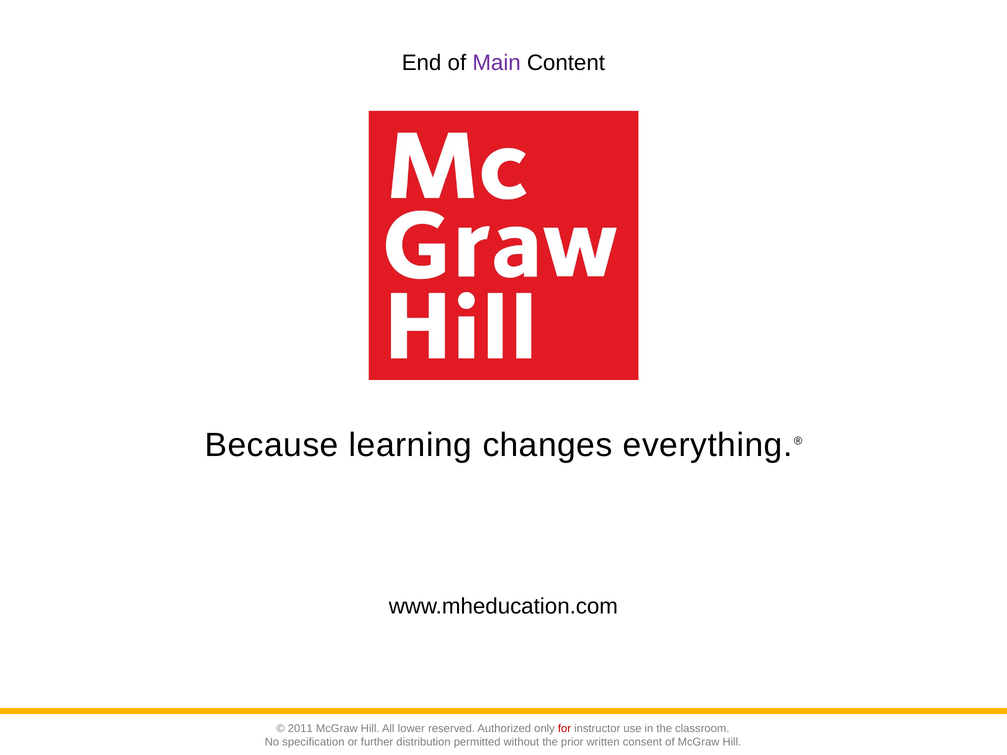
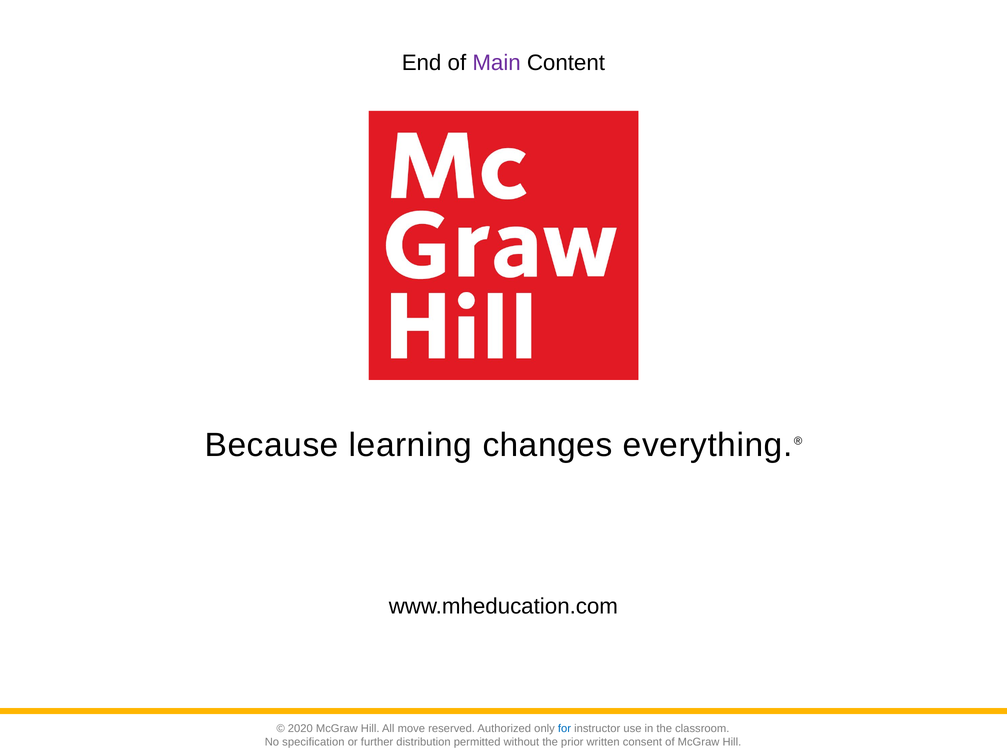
2011: 2011 -> 2020 (300, 729)
lower: lower -> move (411, 729)
for colour: red -> blue (564, 729)
